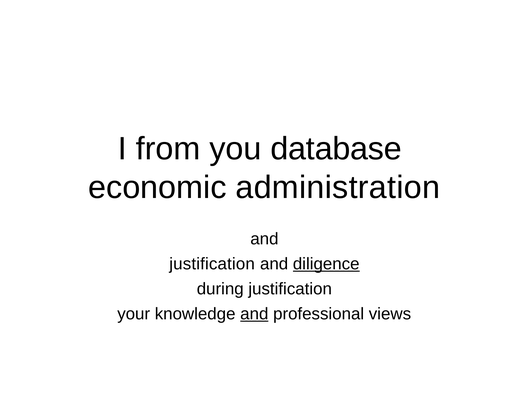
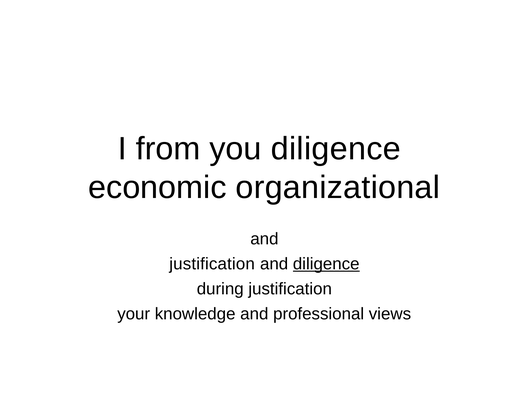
you database: database -> diligence (336, 149)
administration: administration -> organizational (338, 187)
and underline: present -> none (254, 314)
